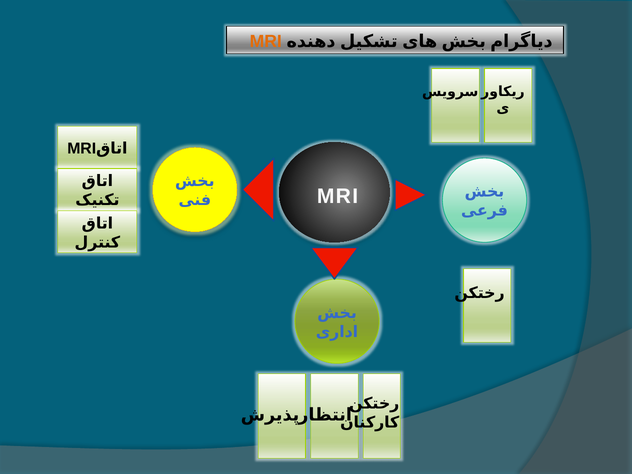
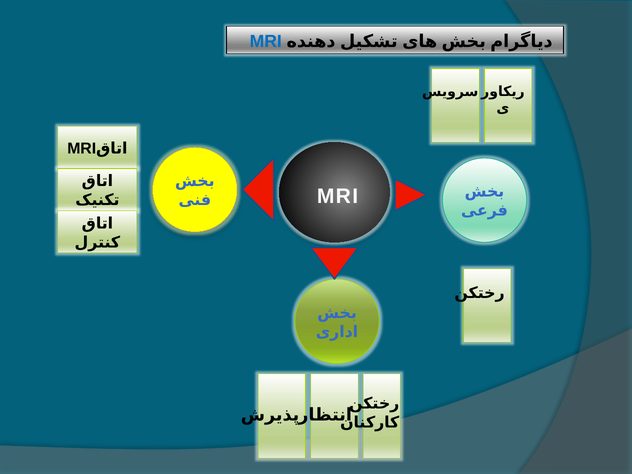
MRI colour: orange -> blue (266, 41)
